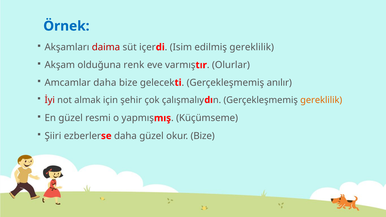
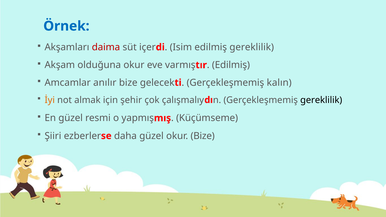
olduğuna renk: renk -> okur (134, 65)
Olurlar: Olurlar -> Edilmiş (231, 65)
Amcamlar daha: daha -> anılır (105, 83)
anılır: anılır -> kalın (279, 83)
İyi colour: red -> orange (50, 100)
gereklilik colour: orange -> black (321, 100)
